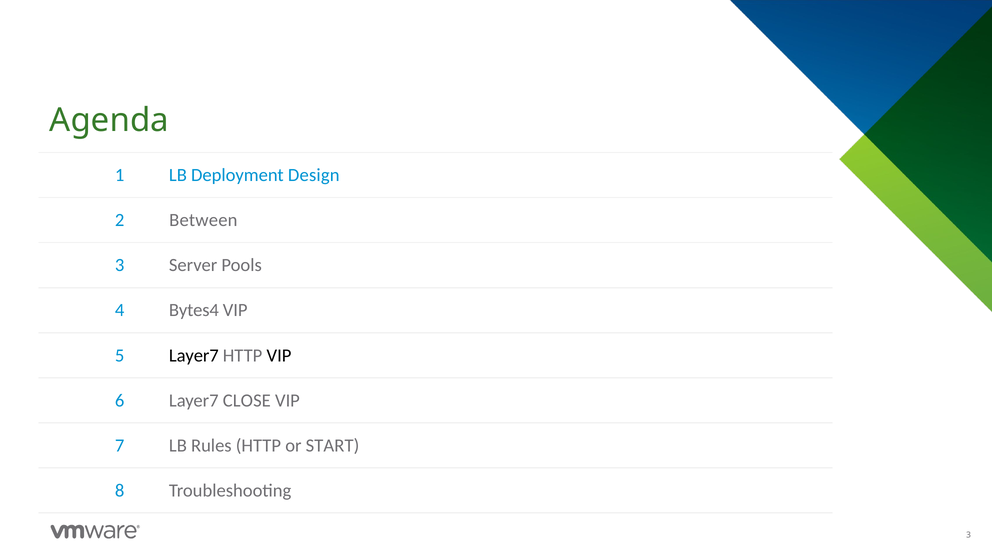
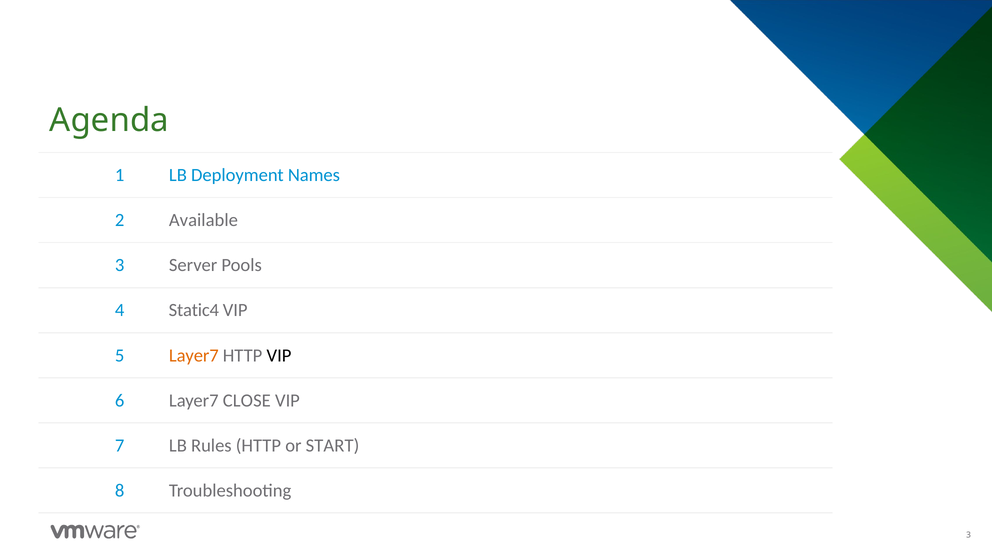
Design: Design -> Names (314, 175)
Between: Between -> Available (203, 220)
Bytes4: Bytes4 -> Static4 (194, 310)
Layer7 colour: black -> orange (194, 355)
